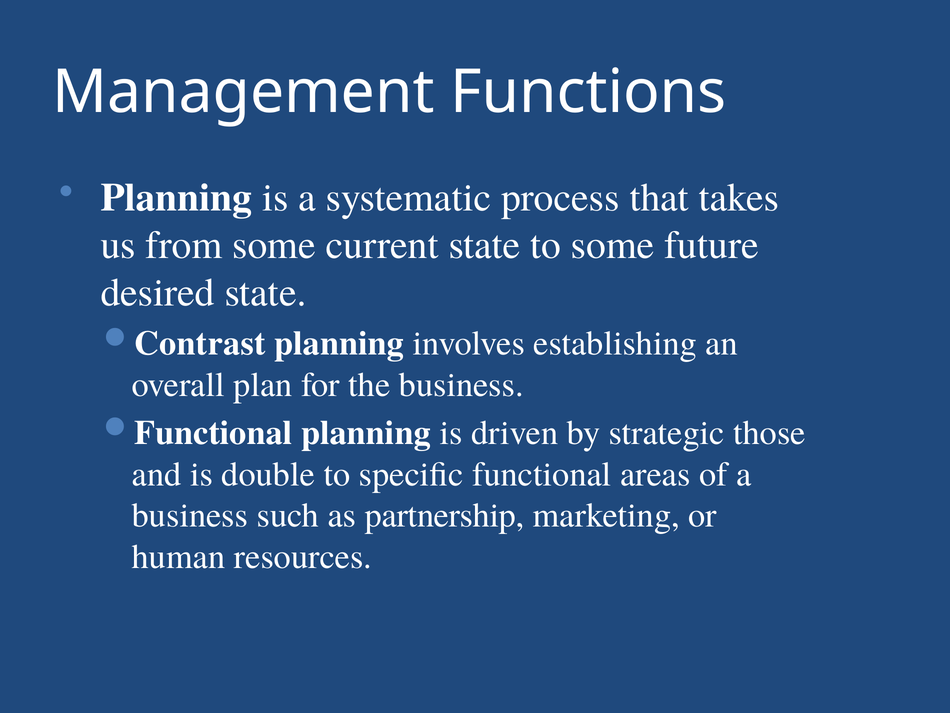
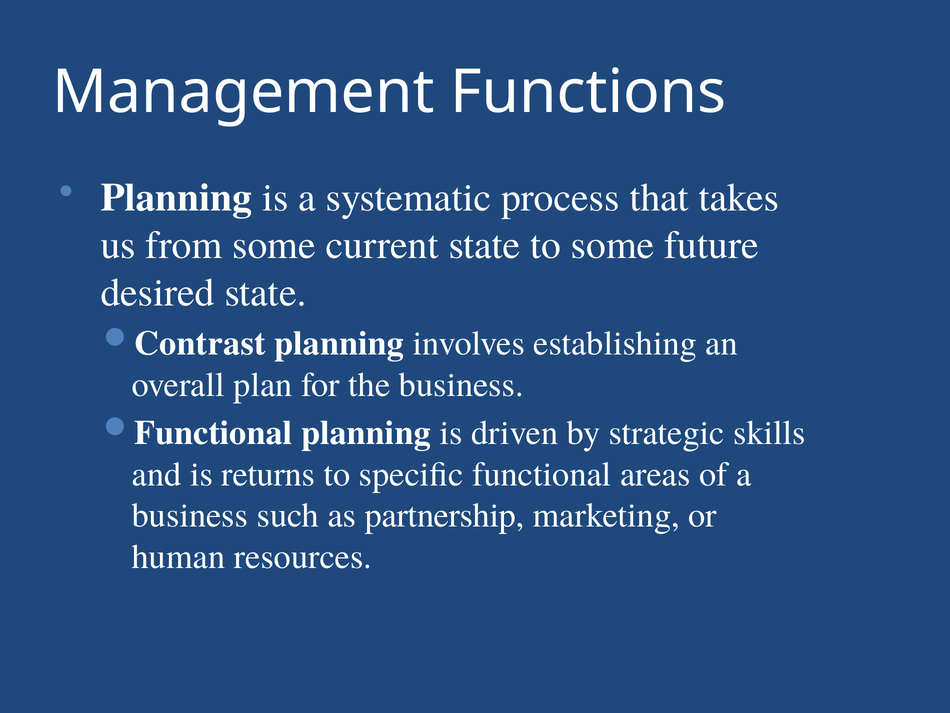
those: those -> skills (769, 433)
double: double -> returns (268, 474)
